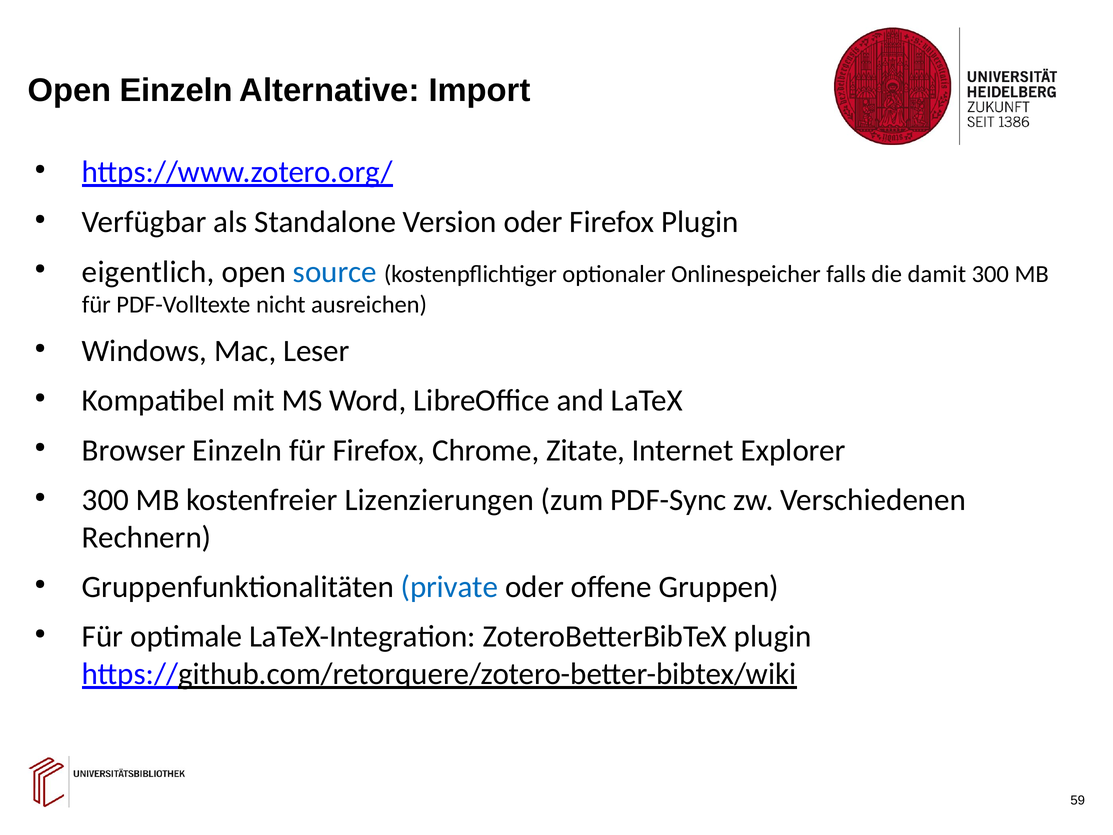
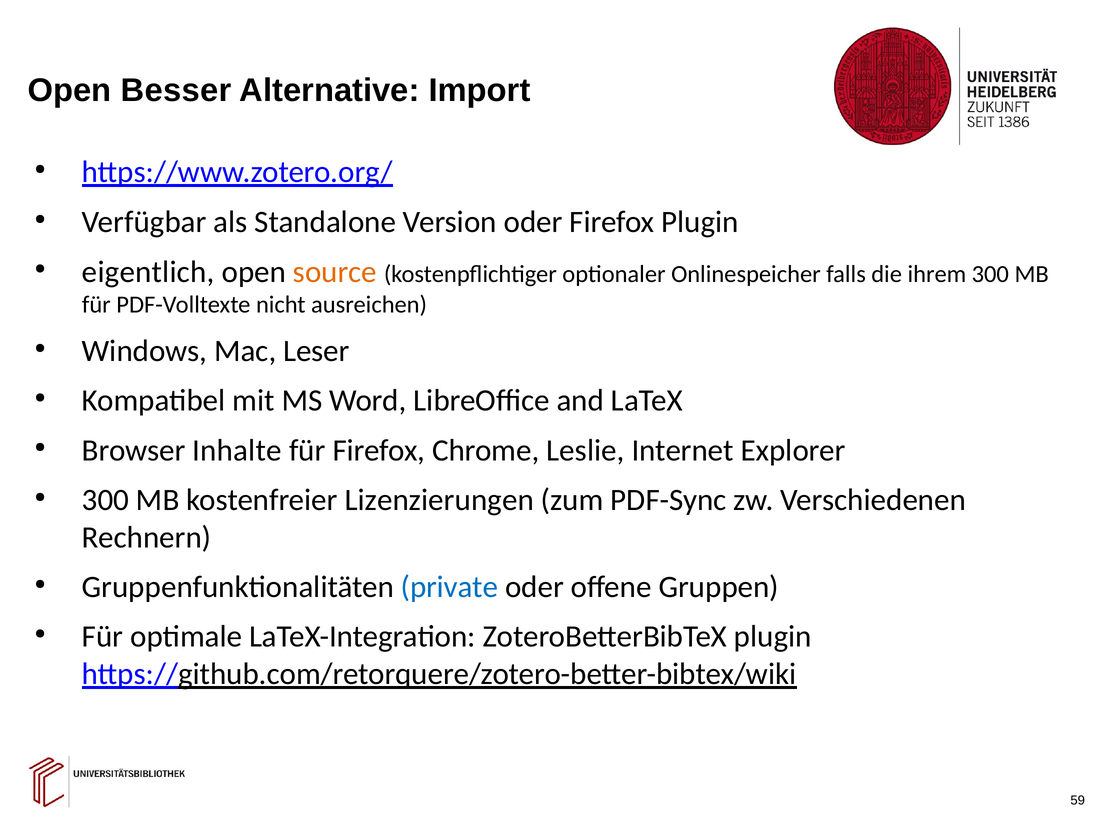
Open Einzeln: Einzeln -> Besser (176, 90)
source colour: blue -> orange (335, 272)
damit: damit -> ihrem (937, 274)
Browser Einzeln: Einzeln -> Inhalte (237, 450)
Zitate: Zitate -> Leslie (586, 450)
